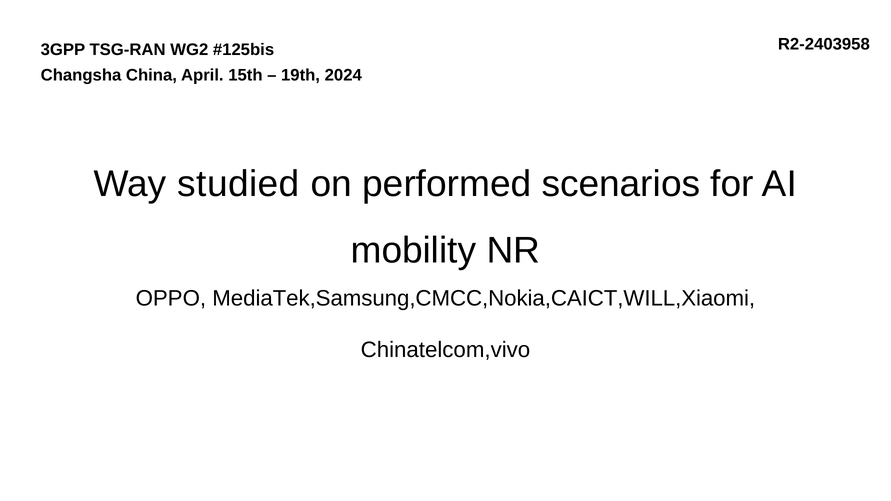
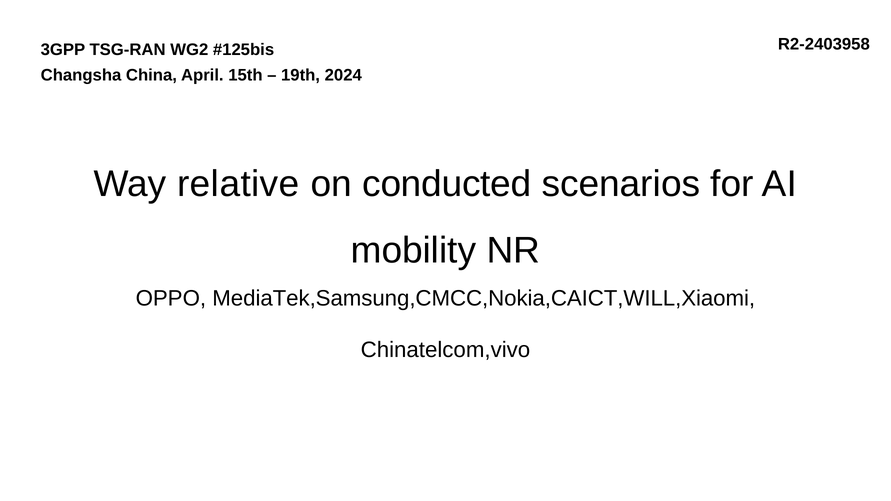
studied: studied -> relative (238, 184)
performed: performed -> conducted (447, 184)
